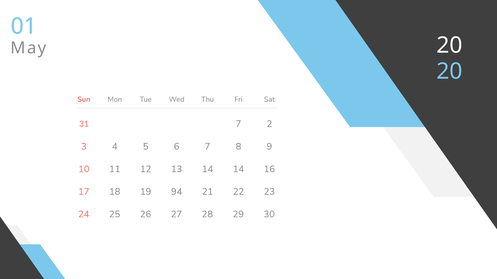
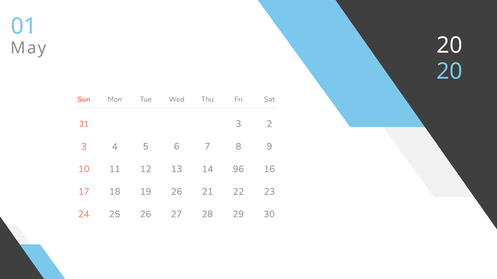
31 7: 7 -> 3 (238, 124)
14 14: 14 -> 96 (238, 169)
19 94: 94 -> 26 (177, 192)
